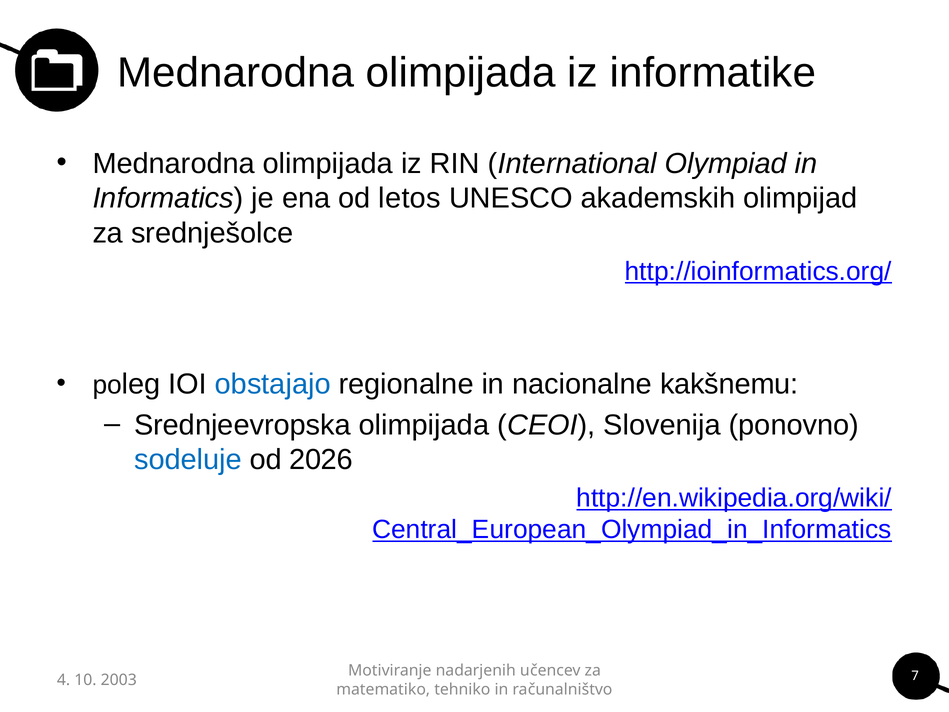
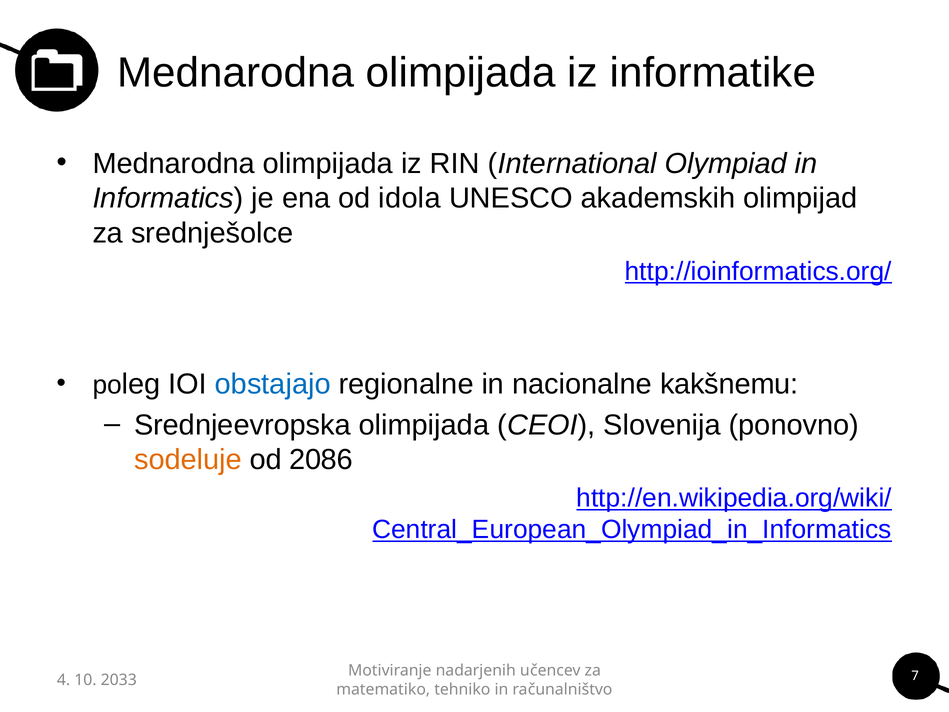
letos: letos -> idola (410, 198)
sodeluje colour: blue -> orange (188, 460)
2026: 2026 -> 2086 (321, 460)
2003: 2003 -> 2033 (119, 680)
